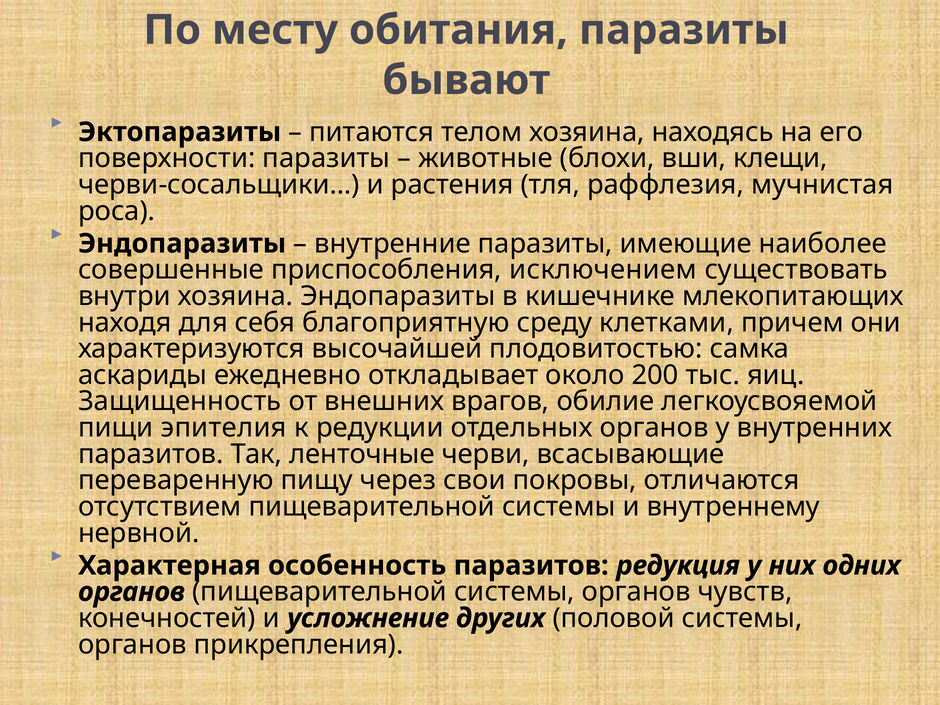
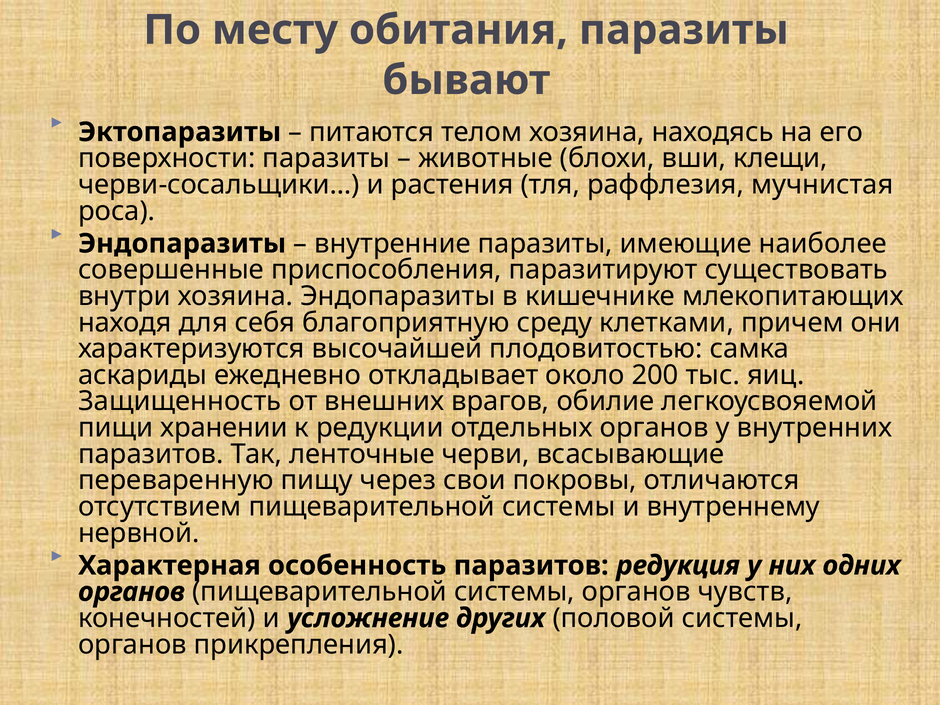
исключением: исключением -> паразитируют (603, 270)
эпителия: эпителия -> хранении (224, 428)
